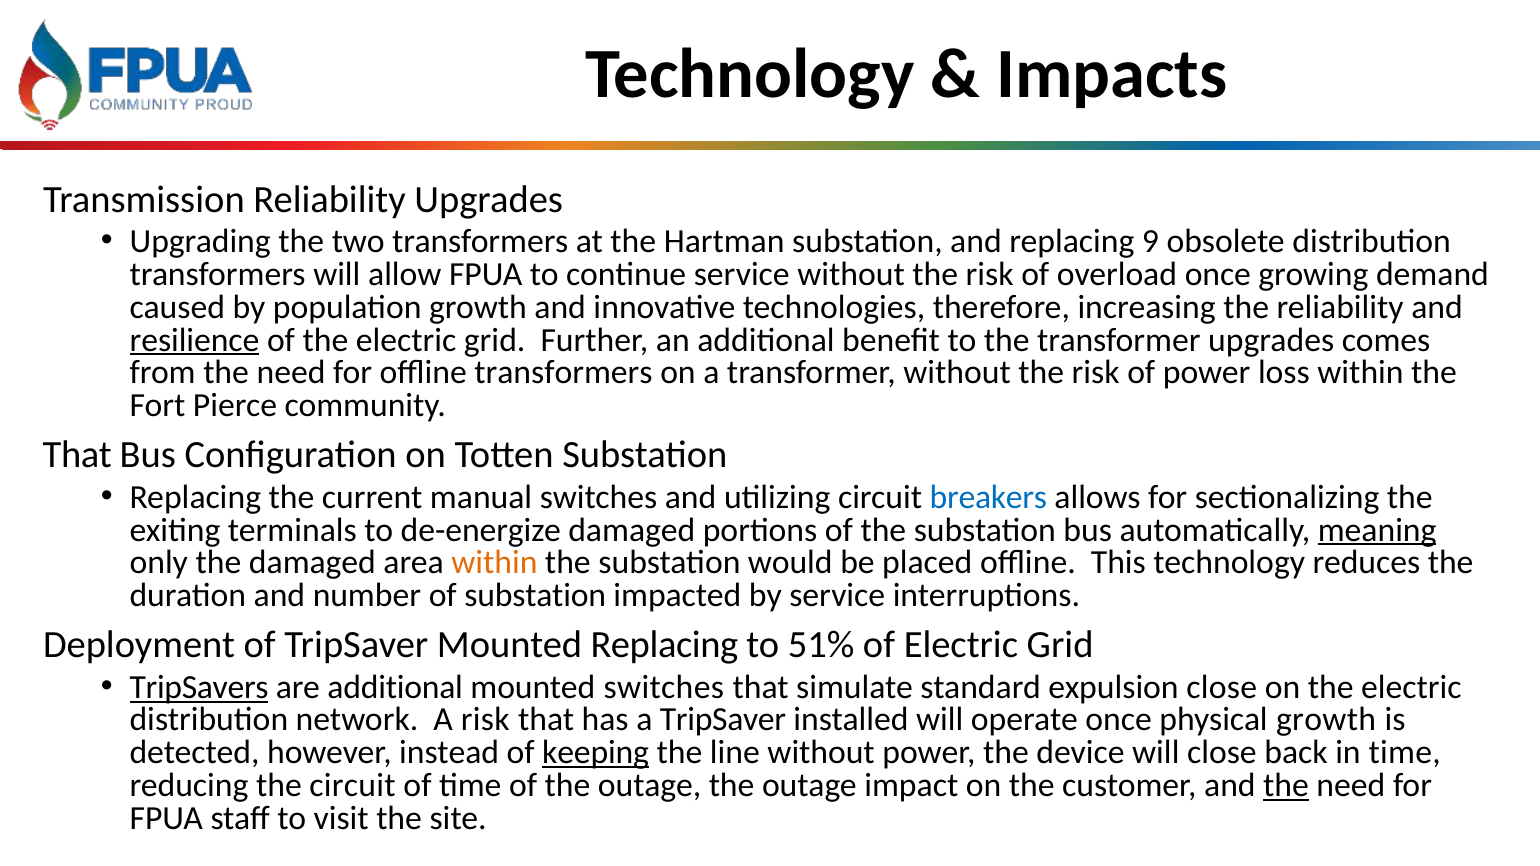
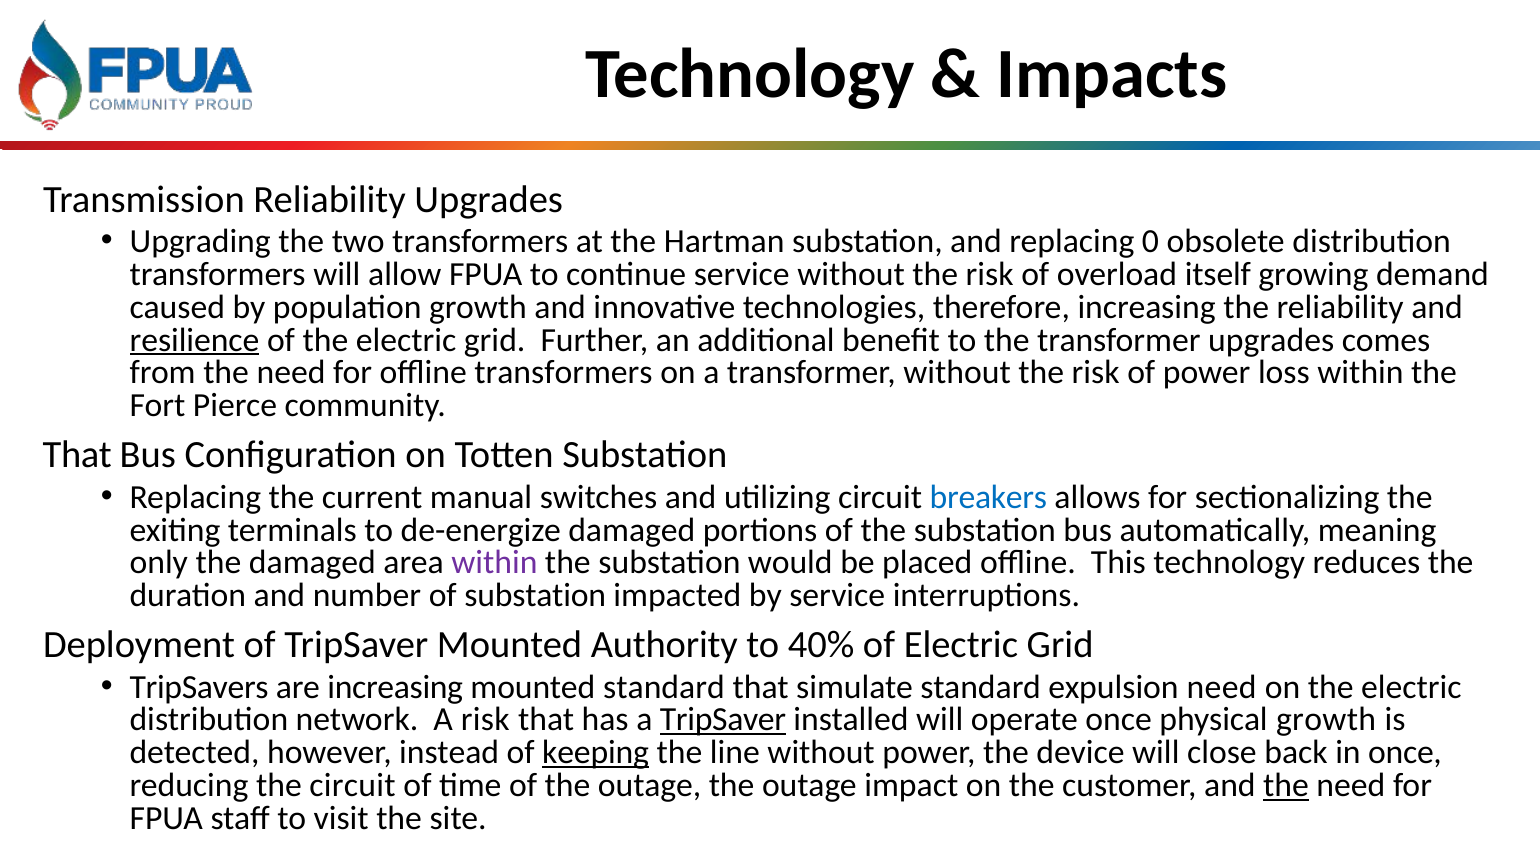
9: 9 -> 0 (1150, 242)
overload once: once -> itself (1218, 275)
meaning underline: present -> none (1377, 530)
within colour: orange -> purple (494, 563)
Mounted Replacing: Replacing -> Authority (664, 645)
51%: 51% -> 40% (821, 645)
TripSavers underline: present -> none (199, 687)
are additional: additional -> increasing (395, 687)
mounted switches: switches -> standard (664, 687)
expulsion close: close -> need (1222, 687)
TripSaver underline: none -> present (723, 720)
in time: time -> once (1405, 753)
